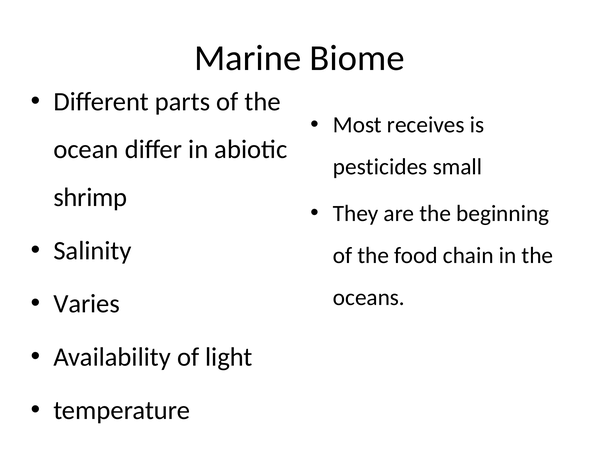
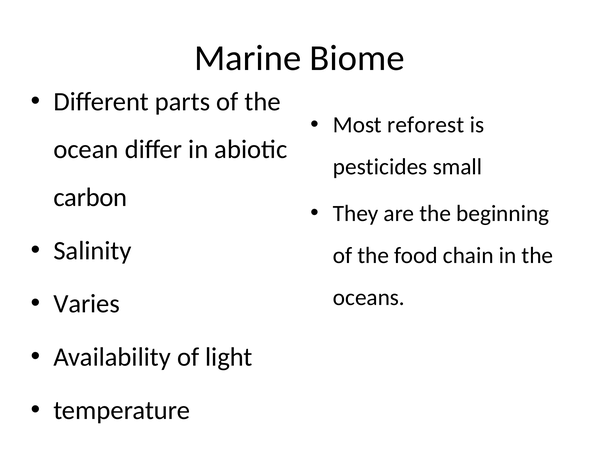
receives: receives -> reforest (426, 125)
shrimp: shrimp -> carbon (90, 198)
